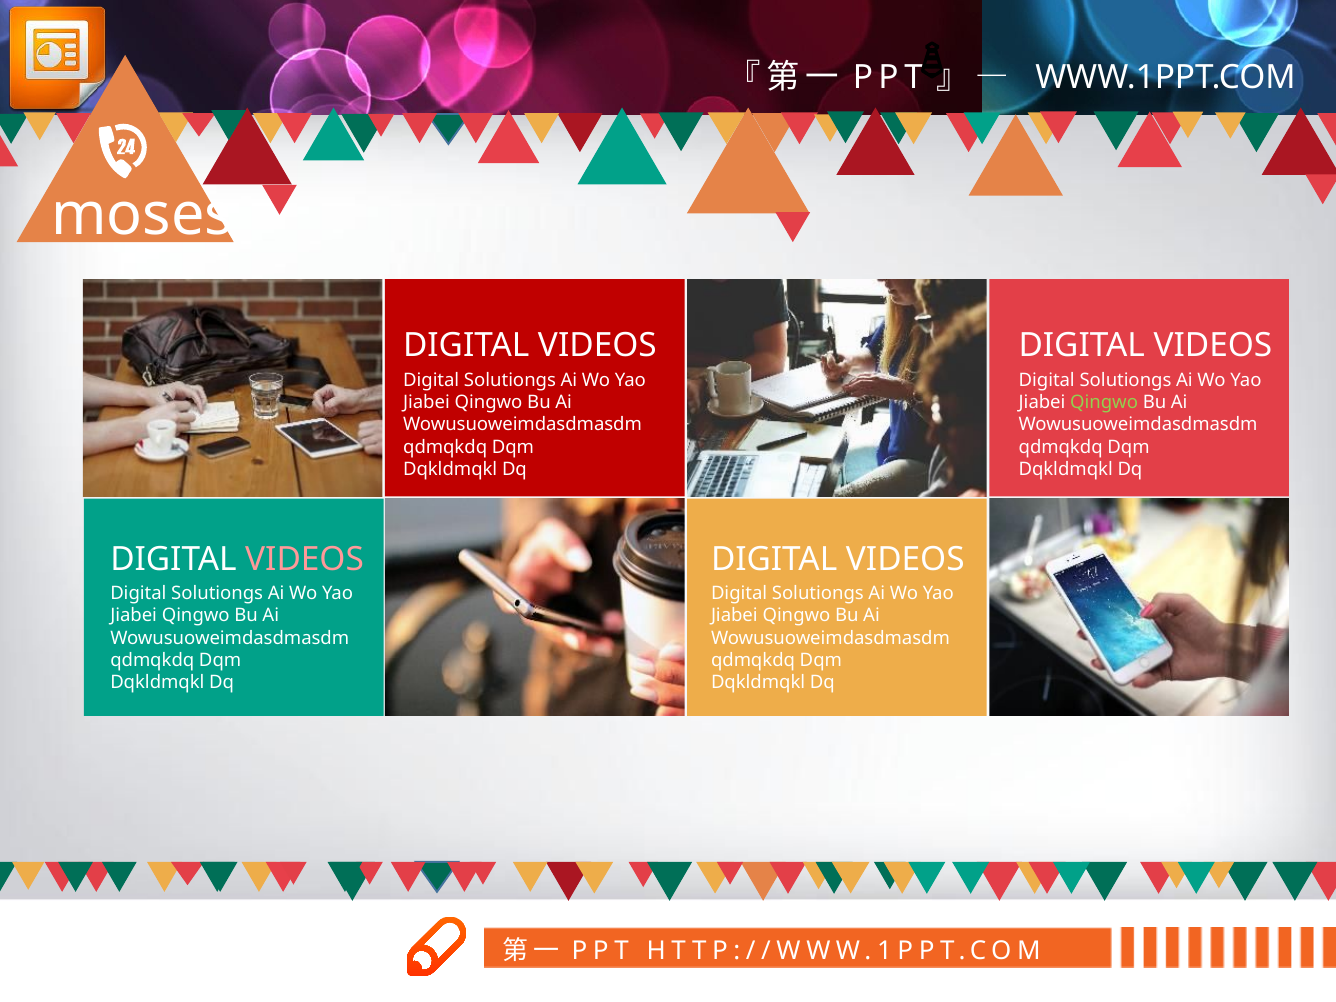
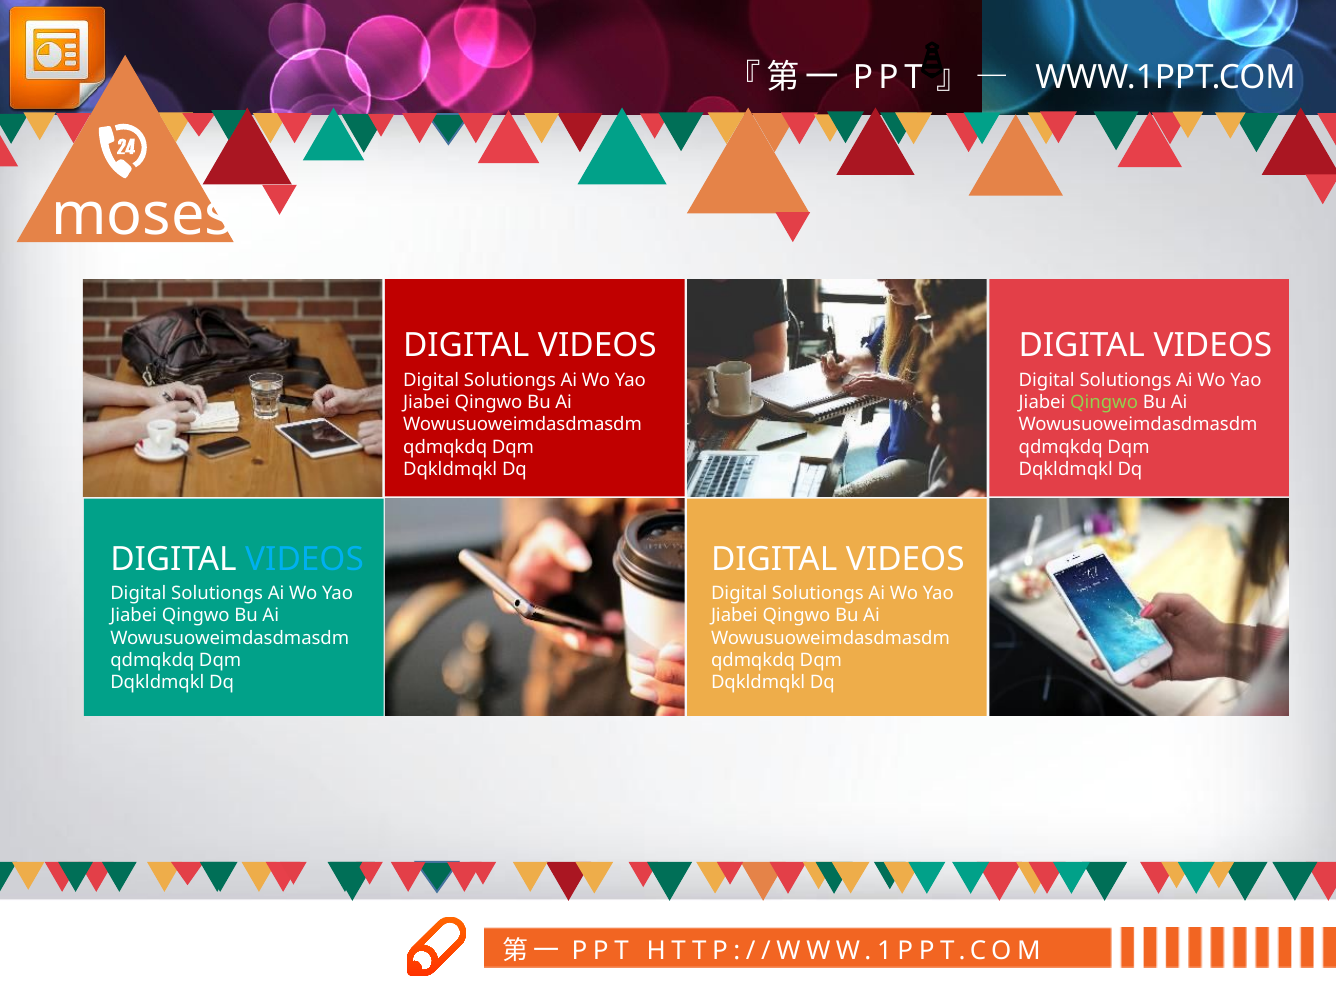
VIDEOS colour: pink -> light blue (305, 559)
